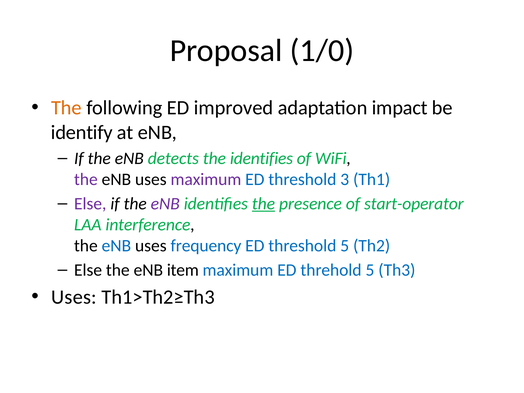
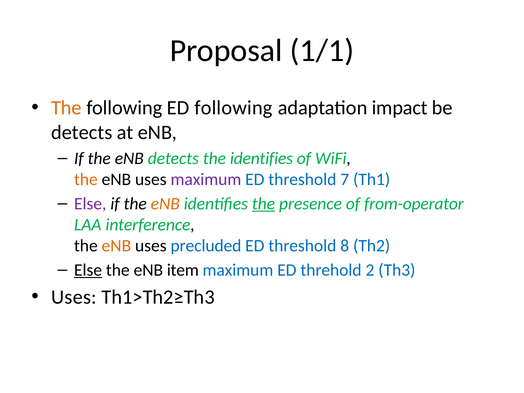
1/0: 1/0 -> 1/1 (322, 51)
ED improved: improved -> following (233, 108)
identify: identify -> detects (82, 132)
the colour: purple -> orange (86, 179)
3: 3 -> 7 (345, 179)
eNB colour: purple -> orange (165, 204)
start-operator: start-operator -> from-operator (414, 204)
eNB colour: blue -> orange (116, 246)
frequency: frequency -> precluded (206, 246)
threshold 5: 5 -> 8 (345, 246)
Else underline: none -> present (88, 270)
threhold 5: 5 -> 2 (370, 270)
